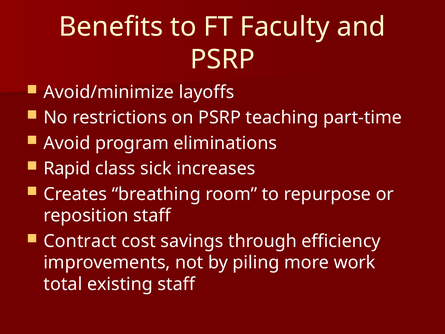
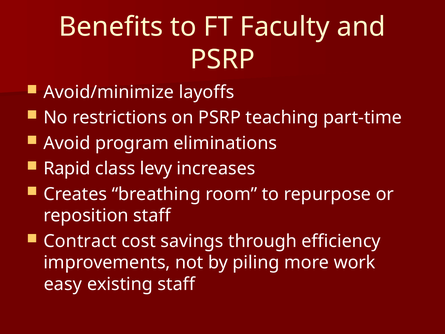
sick: sick -> levy (156, 169)
total: total -> easy (63, 284)
